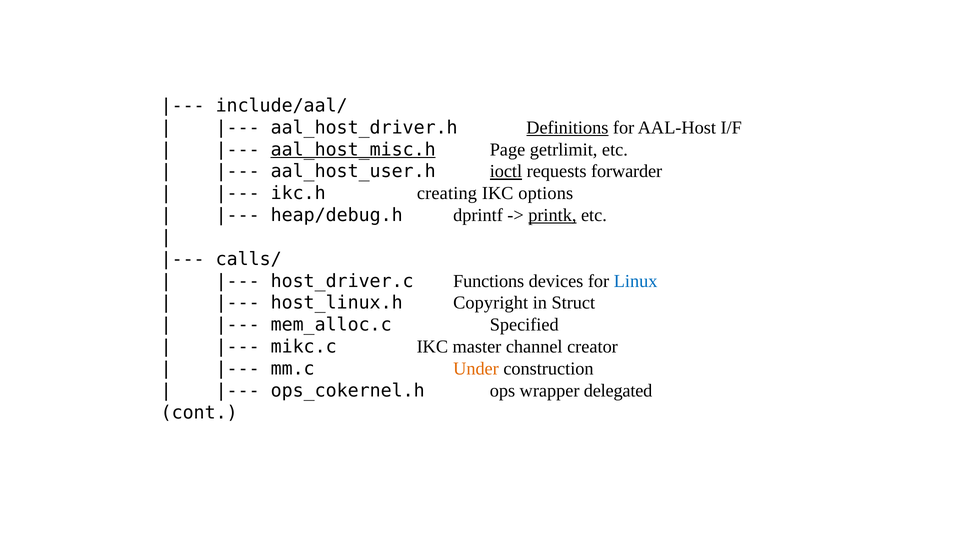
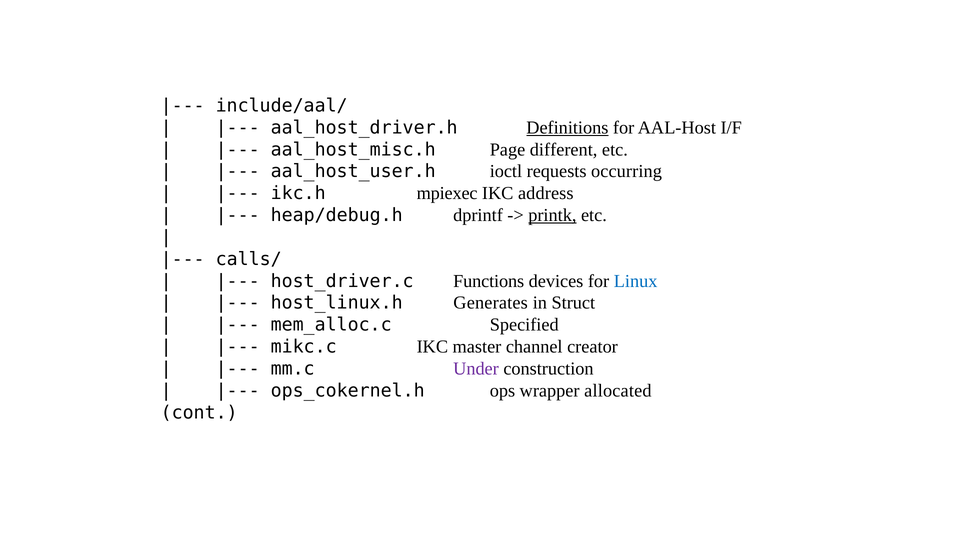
aal_host_misc.h underline: present -> none (353, 150)
getrlimit: getrlimit -> different (564, 150)
ioctl underline: present -> none (506, 172)
forwarder: forwarder -> occurring (627, 172)
creating: creating -> mpiexec (447, 194)
options: options -> address (546, 194)
Copyright: Copyright -> Generates (491, 303)
Under colour: orange -> purple (476, 369)
delegated: delegated -> allocated (618, 391)
